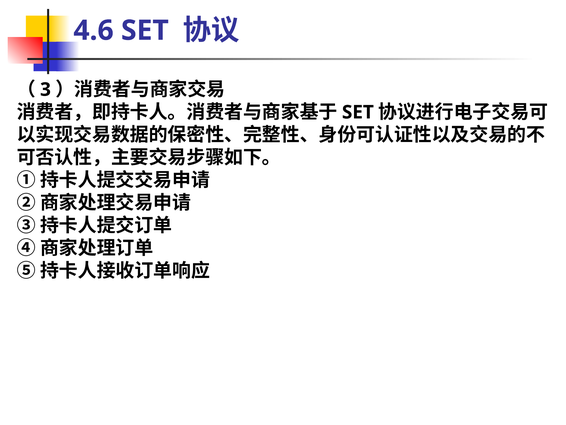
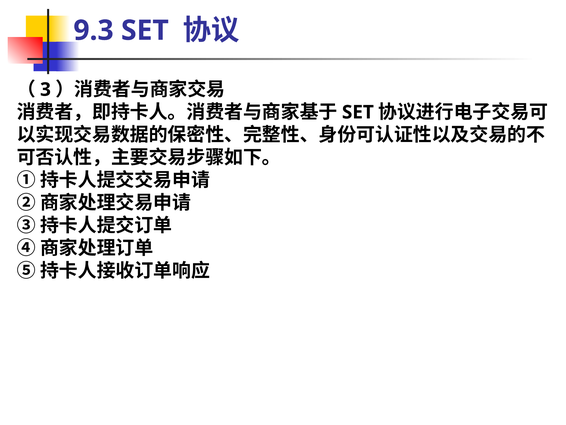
4.6: 4.6 -> 9.3 (94, 30)
